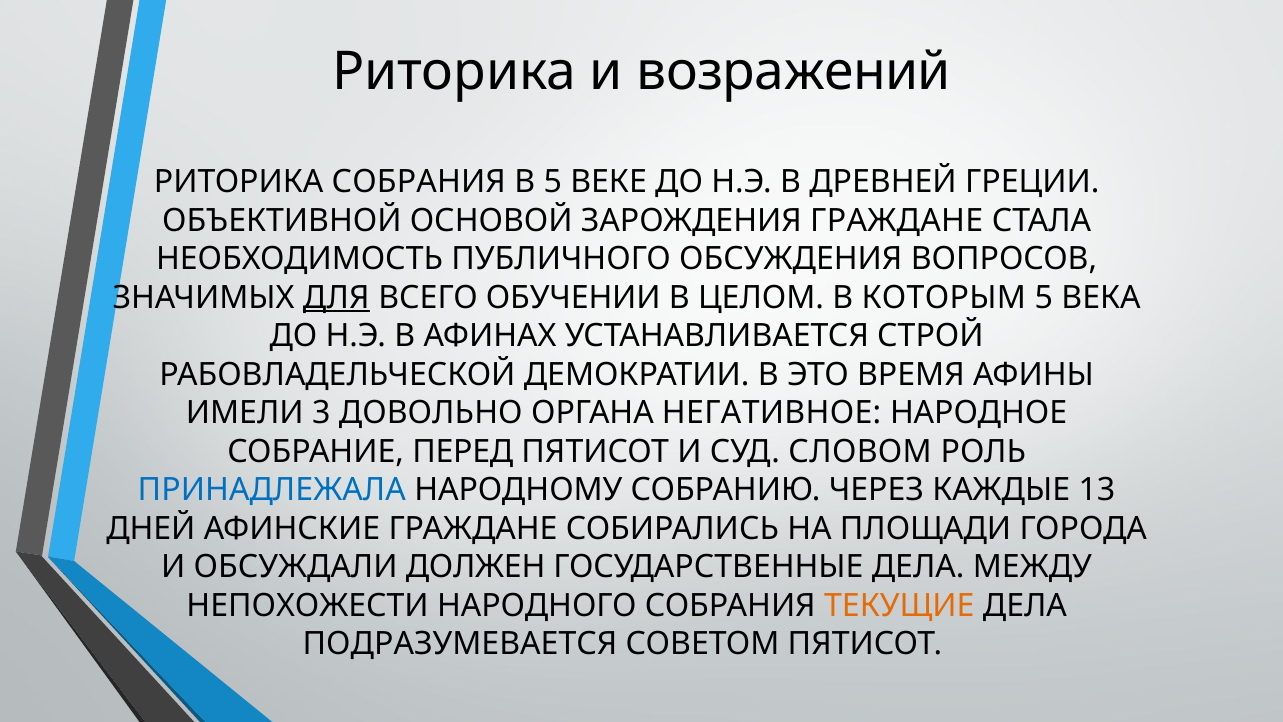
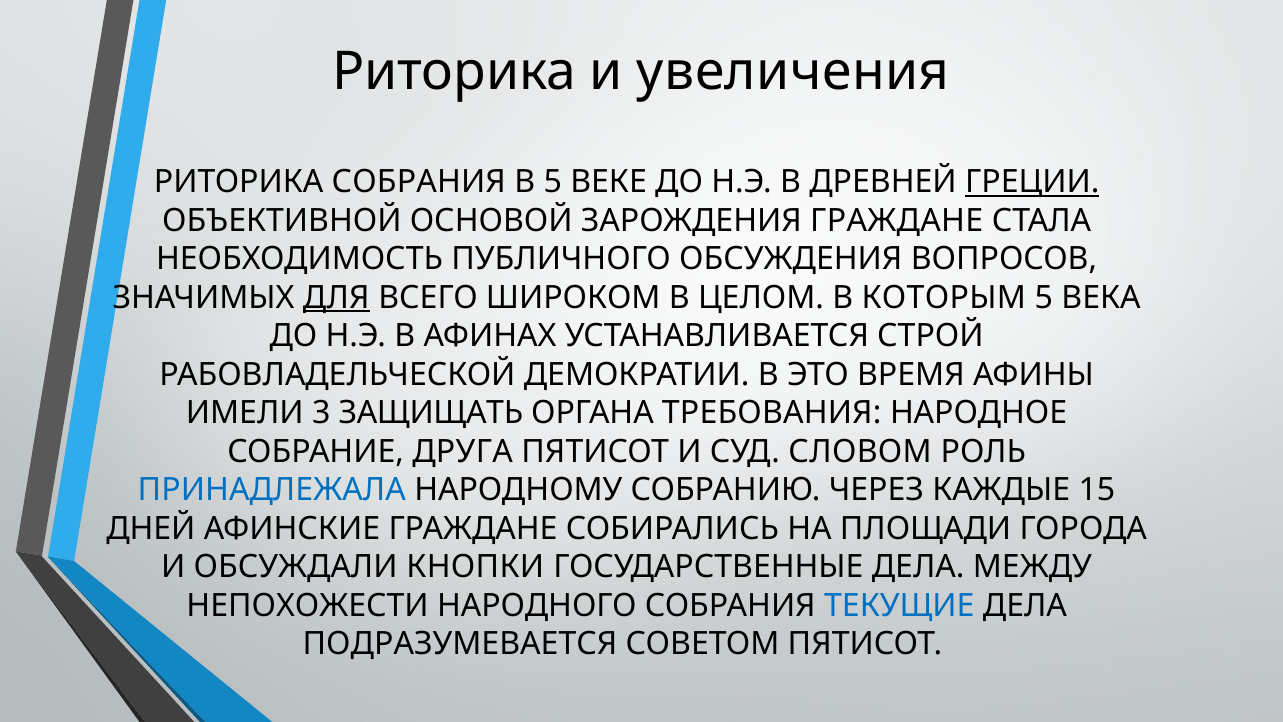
возражений: возражений -> увеличения (793, 72)
ГРЕЦИИ underline: none -> present (1032, 182)
ОБУЧЕНИИ: ОБУЧЕНИИ -> ШИРОКОМ (573, 297)
ДОВОЛЬНО: ДОВОЛЬНО -> ЗАЩИЩАТЬ (431, 413)
НЕГАТИВНОЕ: НЕГАТИВНОЕ -> ТРЕБОВАНИЯ (772, 413)
ПЕРЕД: ПЕРЕД -> ДРУГА (463, 451)
13: 13 -> 15 (1097, 490)
ДОЛЖЕН: ДОЛЖЕН -> КНОПКИ (475, 567)
ТЕКУЩИЕ colour: orange -> blue (899, 605)
